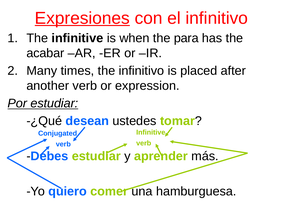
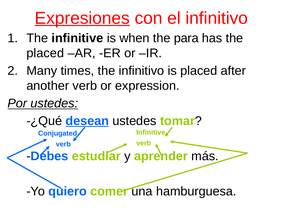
acabar: acabar -> placed (45, 53)
Por estudiar: estudiar -> ustedes (54, 104)
desean underline: none -> present (87, 121)
